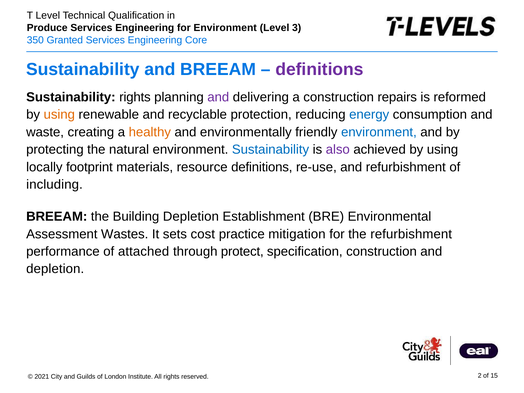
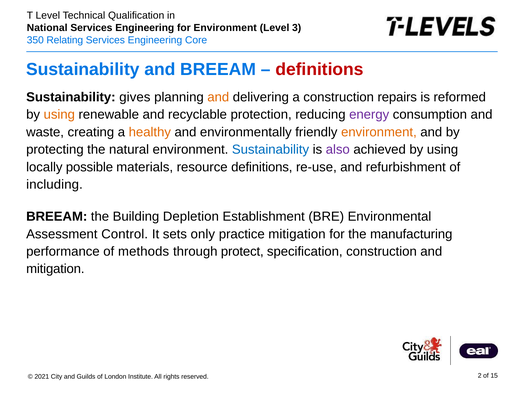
Produce: Produce -> National (47, 28)
Granted: Granted -> Relating (65, 40)
definitions colour: purple -> red (320, 69)
Sustainability rights: rights -> gives (135, 97)
and colour: purple -> orange (218, 97)
energy colour: blue -> purple (369, 115)
environment colour: blue -> orange (379, 132)
footprint: footprint -> possible (89, 167)
Wastes: Wastes -> Control (125, 234)
cost: cost -> only (203, 234)
the refurbishment: refurbishment -> manufacturing (411, 234)
attached: attached -> methods (144, 252)
depletion: depletion -> mitigation (55, 269)
